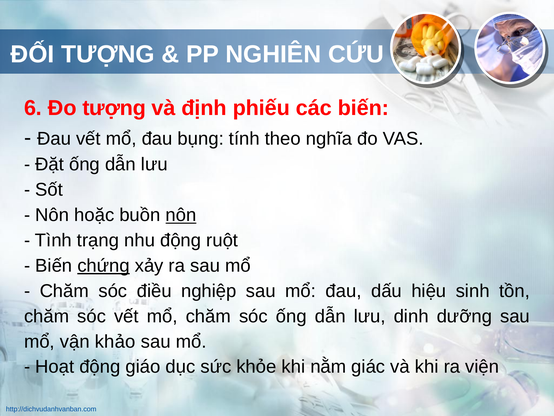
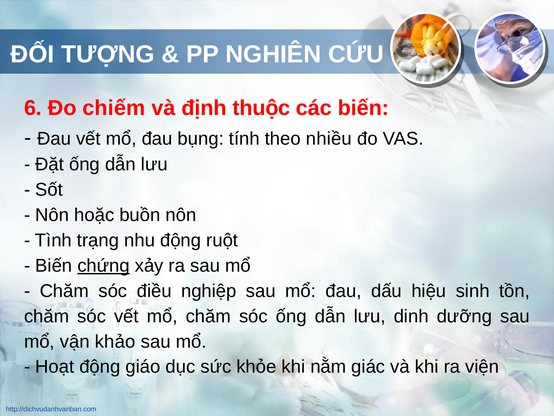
Đo tượng: tượng -> chiếm (114, 108)
phiếu: phiếu -> thuộc (261, 108)
nghĩa: nghĩa -> nhiều (329, 138)
nôn underline: present -> none (181, 215)
